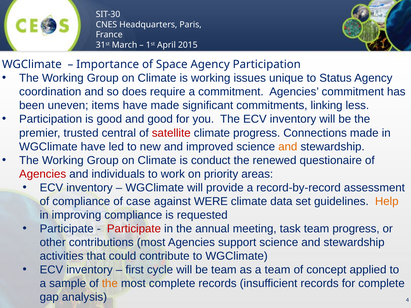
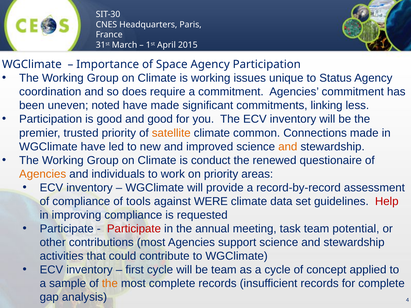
items: items -> noted (106, 106)
trusted central: central -> priority (119, 133)
satellite colour: red -> orange (171, 133)
climate progress: progress -> common (257, 133)
Agencies colour: red -> orange (43, 174)
case: case -> tools (138, 202)
Help colour: orange -> red (387, 202)
team progress: progress -> potential (356, 229)
a team: team -> cycle (278, 270)
